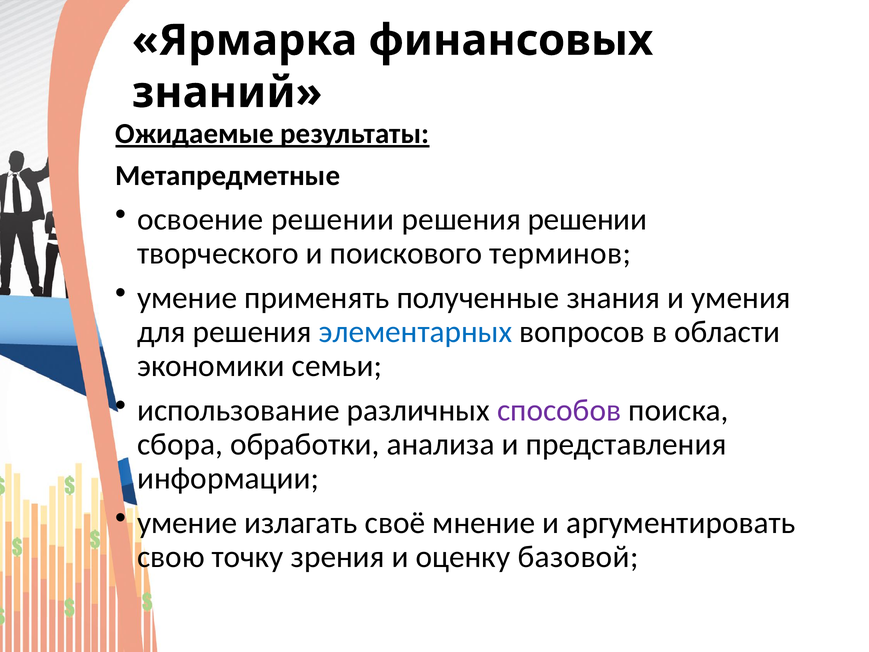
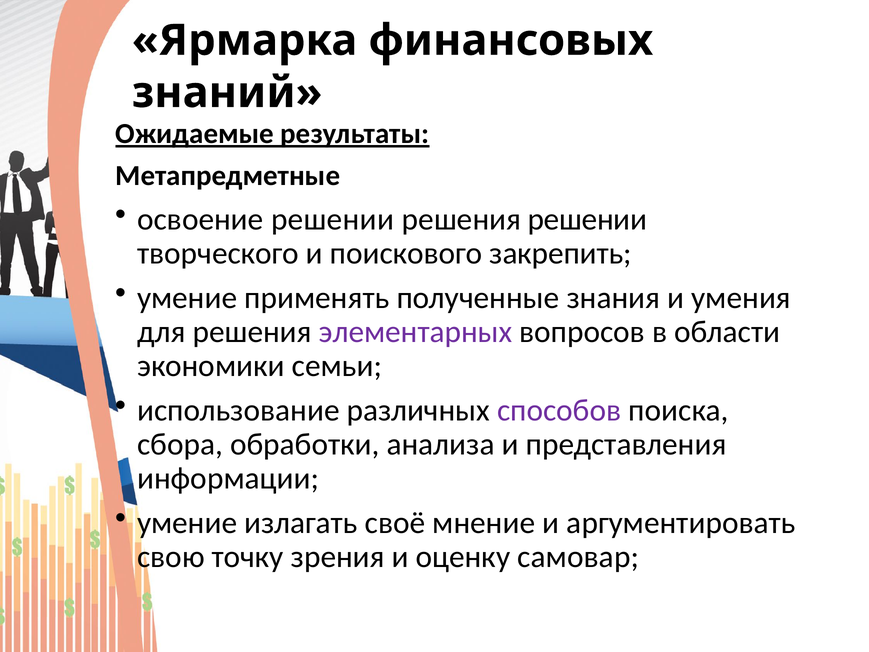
терминов: терминов -> закрепить (560, 253)
элементарных colour: blue -> purple (416, 332)
базовой: базовой -> самовар (578, 557)
